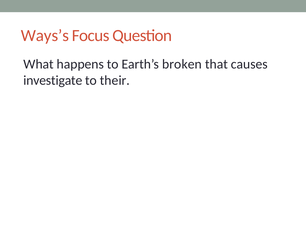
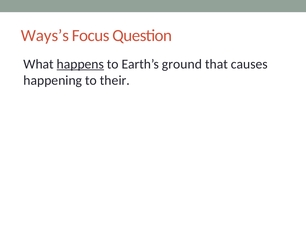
happens underline: none -> present (80, 64)
broken: broken -> ground (182, 64)
investigate: investigate -> happening (53, 81)
